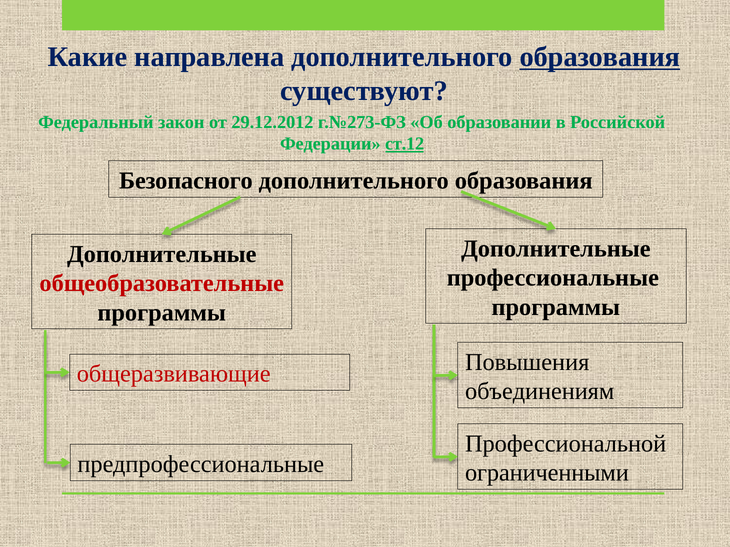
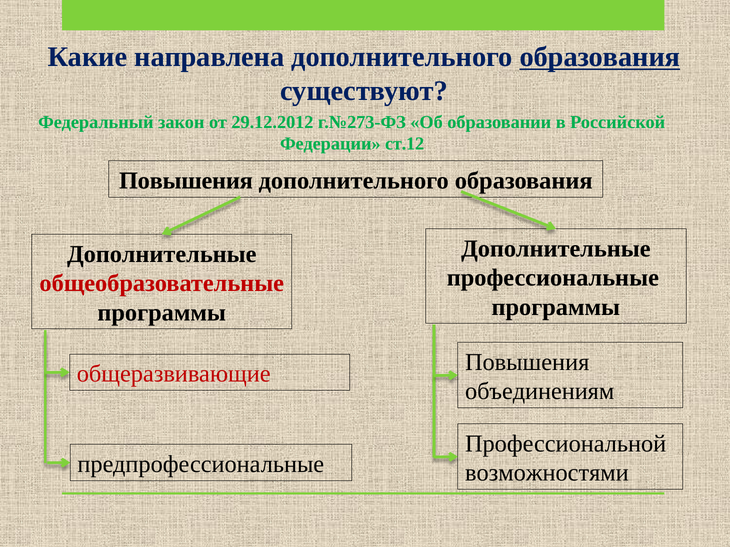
ст.12 underline: present -> none (405, 144)
Безопасного: Безопасного -> Повышения (186, 181)
ограниченными: ограниченными -> возможностями (547, 473)
